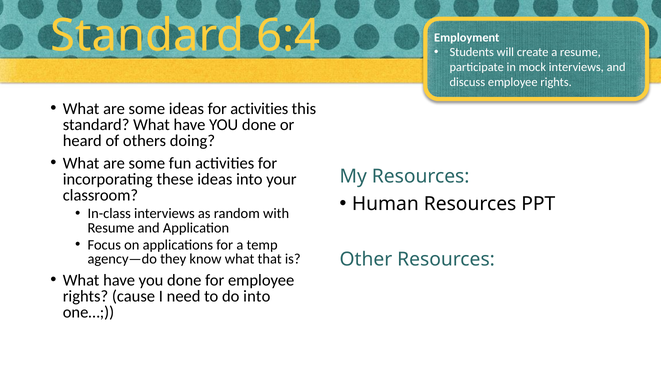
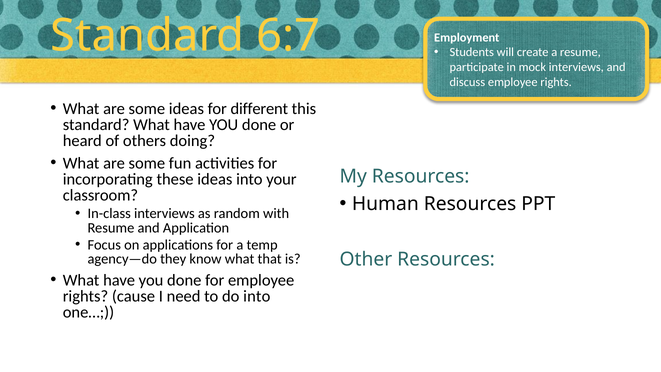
6:4: 6:4 -> 6:7 (288, 36)
for activities: activities -> different (259, 109)
